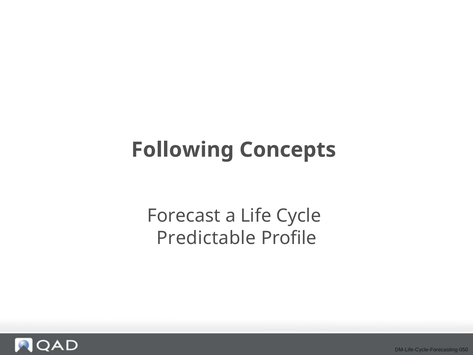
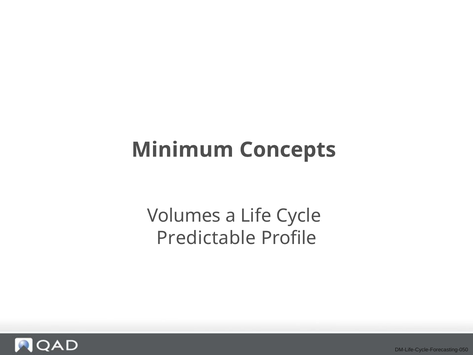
Following: Following -> Minimum (182, 150)
Forecast: Forecast -> Volumes (184, 216)
